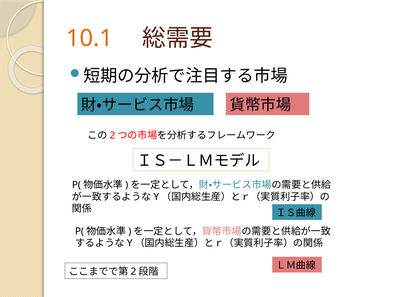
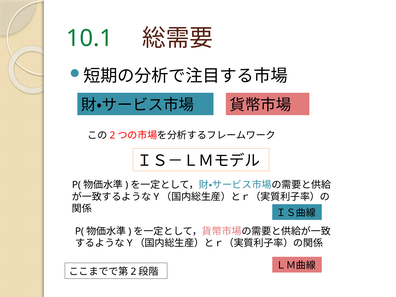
10.1 colour: orange -> green (90, 38)
